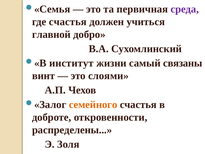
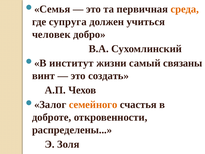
среда colour: purple -> orange (185, 9)
где счастья: счастья -> супруга (68, 22)
главной: главной -> человек (51, 34)
слоями: слоями -> создать (109, 76)
